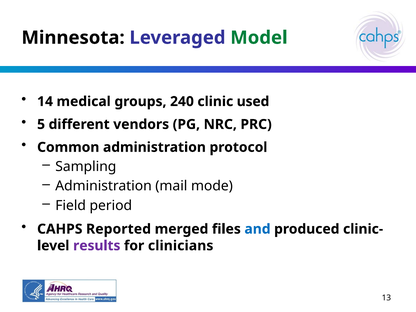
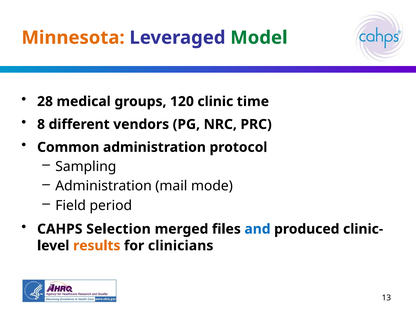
Minnesota colour: black -> orange (73, 38)
14: 14 -> 28 (45, 102)
240: 240 -> 120 (182, 102)
used: used -> time (253, 102)
5: 5 -> 8 (41, 124)
Reported: Reported -> Selection (119, 229)
results colour: purple -> orange (97, 246)
